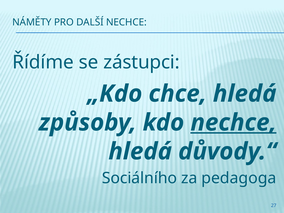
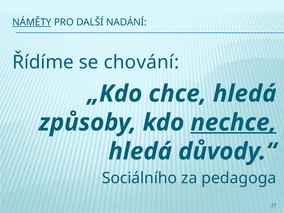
NÁMĚTY underline: none -> present (32, 22)
DALŠÍ NECHCE: NECHCE -> NADÁNÍ (126, 22)
zástupci: zástupci -> chování (141, 62)
